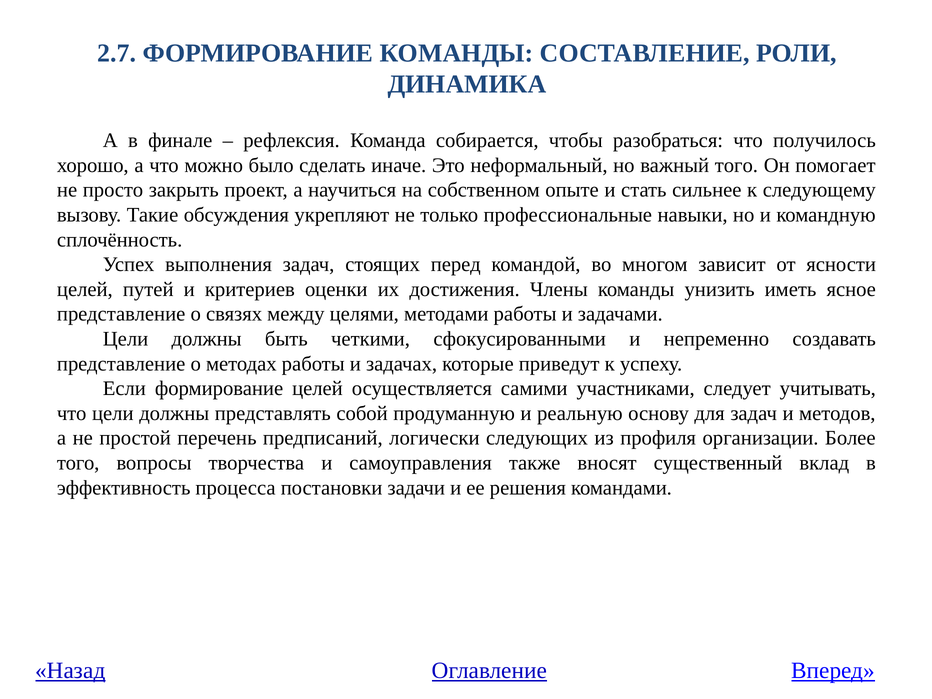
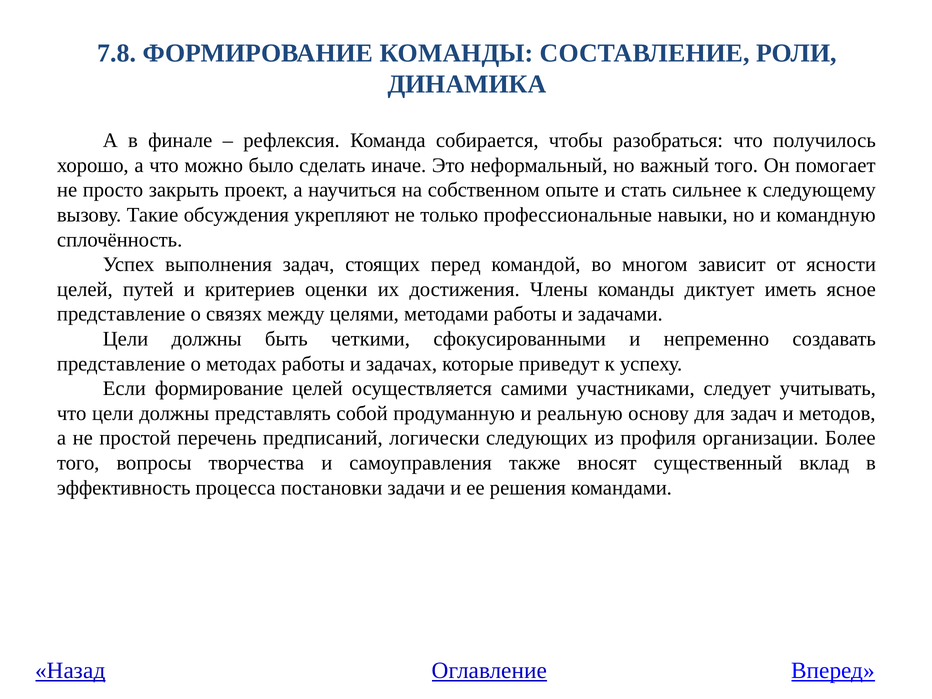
2.7: 2.7 -> 7.8 (117, 53)
унизить: унизить -> диктует (719, 289)
